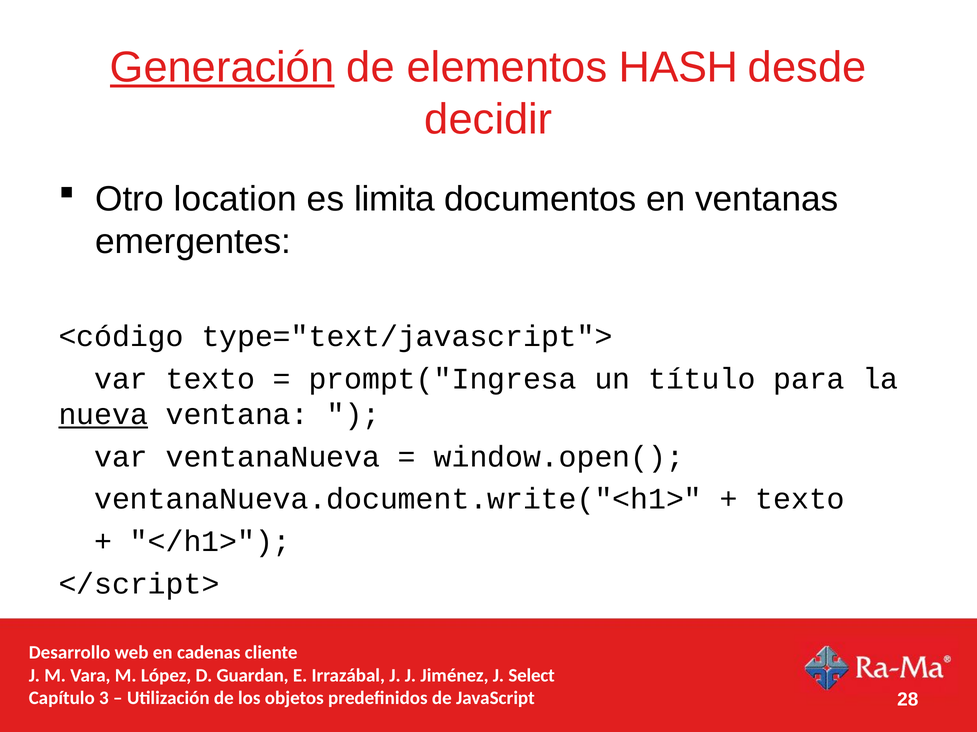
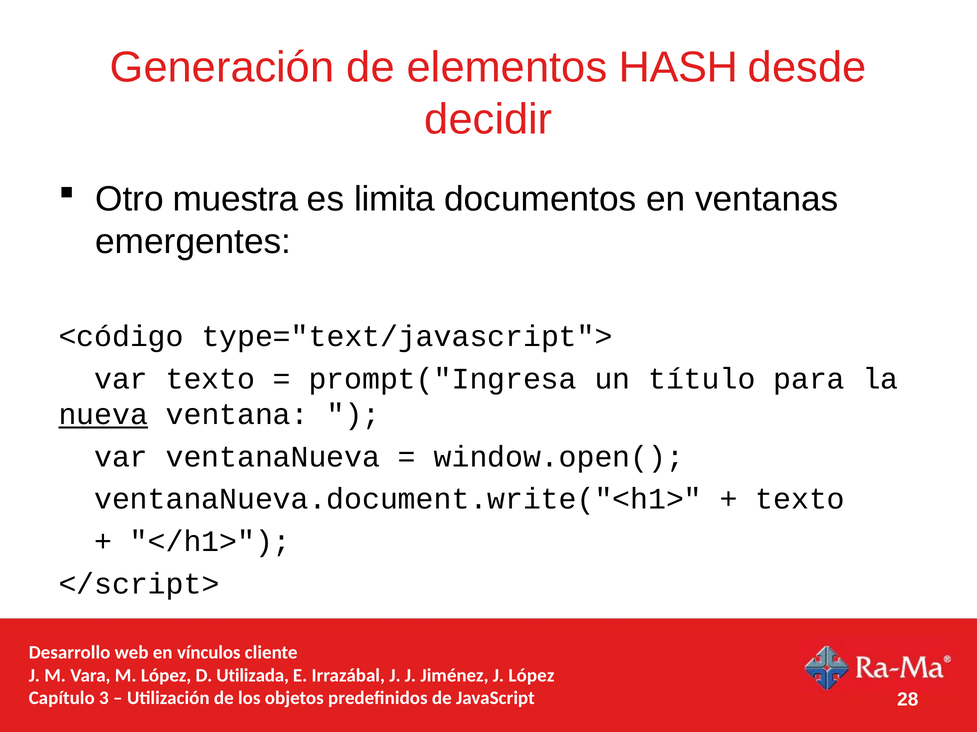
Generación underline: present -> none (222, 67)
location: location -> muestra (236, 199)
cadenas: cadenas -> vínculos (209, 653)
Guardan: Guardan -> Utilizada (253, 676)
J Select: Select -> López (531, 676)
